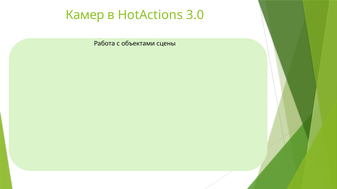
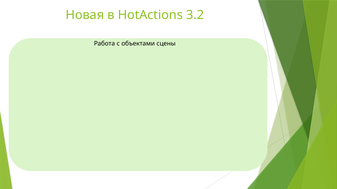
Камер: Камер -> Новая (85, 15)
3.0: 3.0 -> 3.2 (195, 15)
